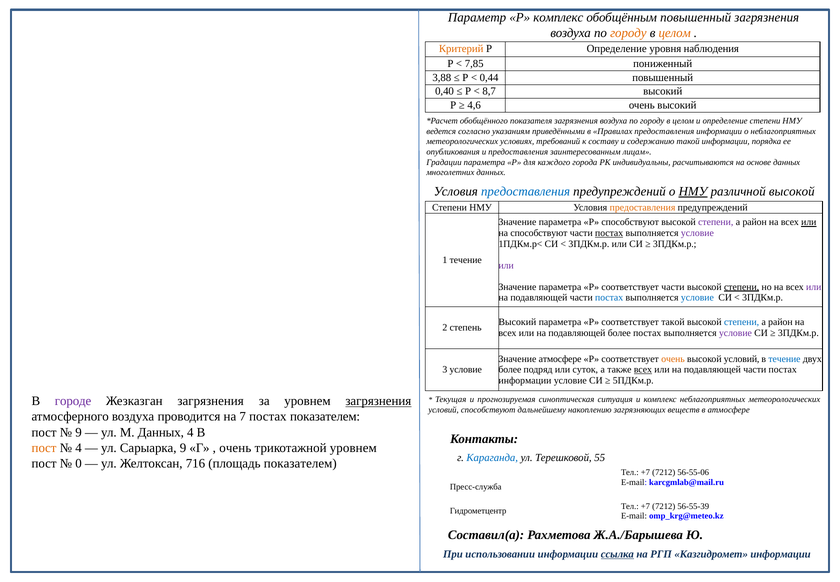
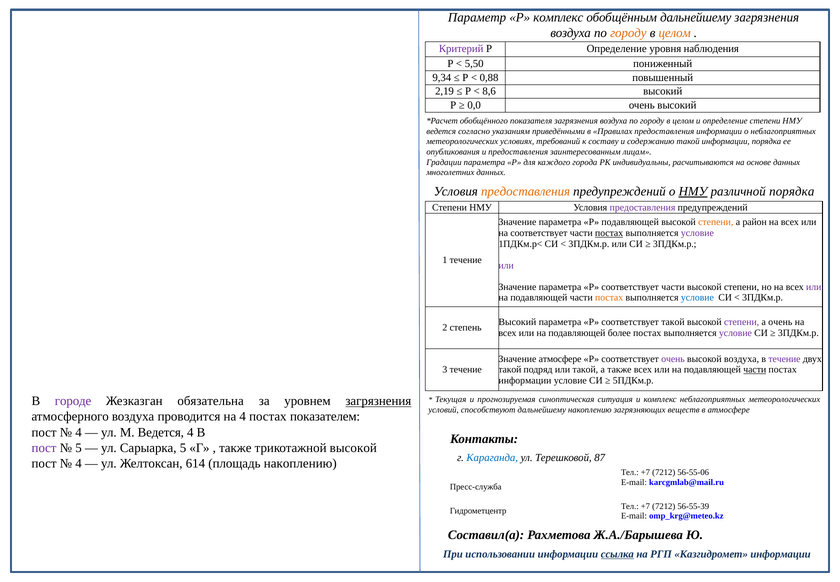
обобщённым повышенный: повышенный -> дальнейшему (696, 18)
Критерий colour: orange -> purple (461, 49)
7,85: 7,85 -> 5,50 (474, 64)
3,88: 3,88 -> 9,34 (442, 77)
0,44: 0,44 -> 0,88 (489, 77)
0,40: 0,40 -> 2,19 (444, 91)
8,7: 8,7 -> 8,6 (489, 91)
4,6: 4,6 -> 0,0 (474, 105)
предоставления colour: blue -> orange (526, 191)
различной высокой: высокой -> порядка (792, 191)
предоставления colour: orange -> purple (643, 207)
Р способствуют: способствуют -> подавляющей (630, 222)
степени colour: purple -> orange (716, 222)
или underline: present -> none (809, 222)
на способствуют: способствуют -> соответствует (539, 233)
степени underline: present -> none (742, 287)
постах colour: blue -> orange (609, 297)
степени colour: blue -> purple (742, 322)
район: район -> очень (780, 322)
очень colour: orange -> purple (673, 359)
высокой условий: условий -> воздуха (742, 359)
течение colour: blue -> purple (784, 359)
3 условие: условие -> течение (466, 369)
более: более -> такой (510, 369)
или суток: суток -> такой (585, 369)
всех underline: present -> none (643, 369)
части underline: none -> present (755, 369)
Жезказган загрязнения: загрязнения -> обязательна (211, 401)
на 7: 7 -> 4 (243, 416)
9: 9 -> 4 (79, 432)
М Данных: Данных -> Ведется (161, 432)
пост colour: orange -> purple (44, 447)
4: 4 -> 5 (79, 447)
Сарыарка 9: 9 -> 5 (183, 447)
очень: очень -> также (235, 447)
трикотажной уровнем: уровнем -> высокой (353, 447)
55: 55 -> 87 (600, 458)
0: 0 -> 4 (79, 463)
716: 716 -> 614 (195, 463)
площадь показателем: показателем -> накоплению (300, 463)
